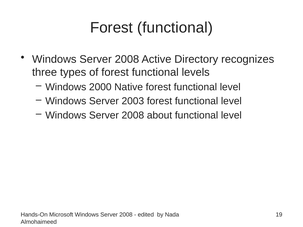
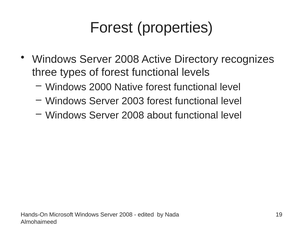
functional: functional -> properties (175, 28)
